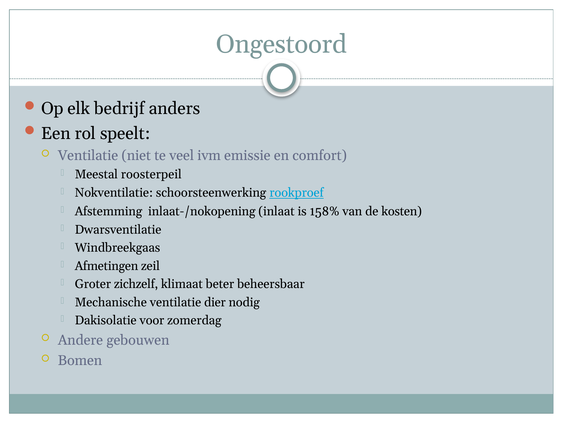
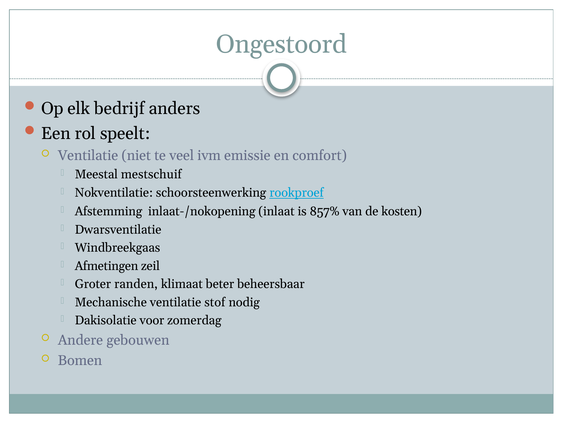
roosterpeil: roosterpeil -> mestschuif (151, 174)
158%: 158% -> 857% (325, 211)
zichzelf: zichzelf -> randen (136, 284)
dier: dier -> stof (215, 302)
